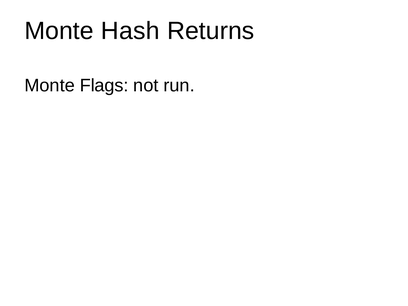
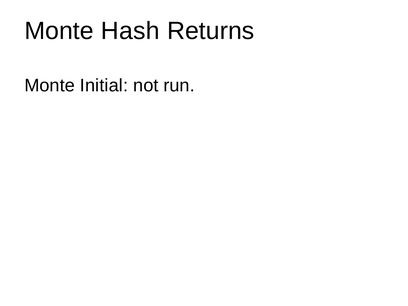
Flags: Flags -> Initial (104, 86)
